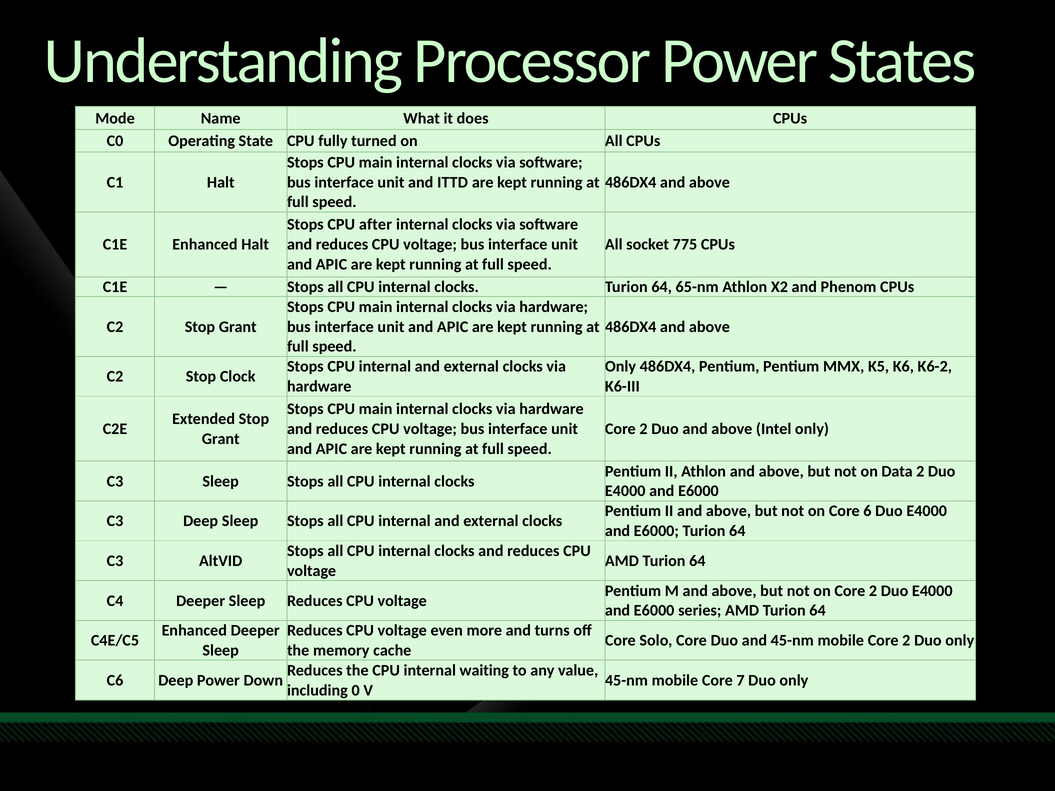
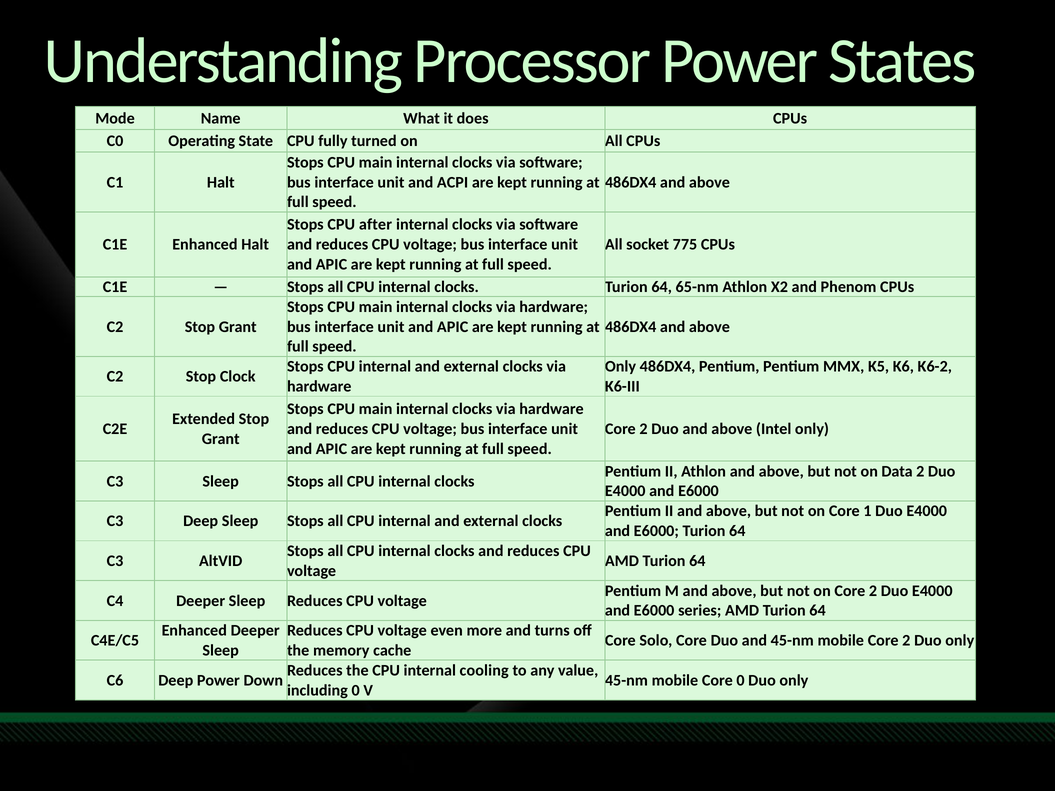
ITTD: ITTD -> ACPI (453, 182)
6: 6 -> 1 (867, 511)
waiting: waiting -> cooling (484, 671)
Core 7: 7 -> 0 (741, 681)
